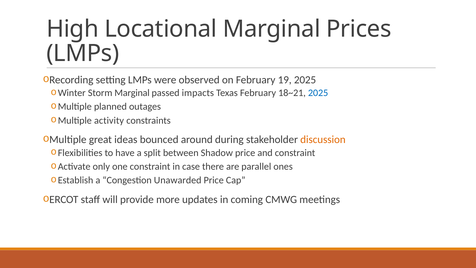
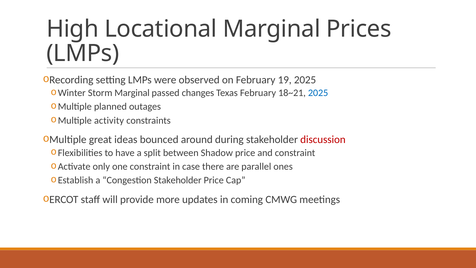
impacts: impacts -> changes (198, 93)
discussion colour: orange -> red (323, 139)
Congestion Unawarded: Unawarded -> Stakeholder (178, 180)
